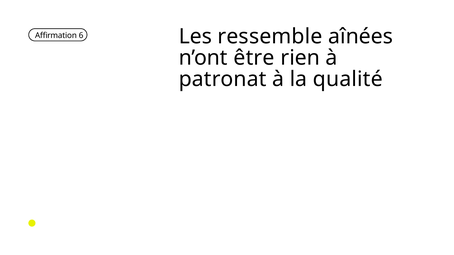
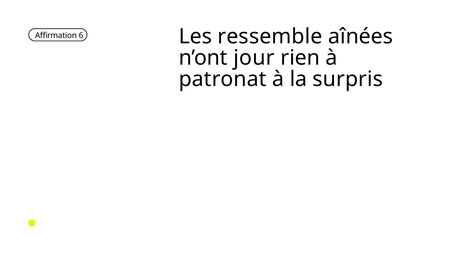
être: être -> jour (254, 58)
qualité: qualité -> surpris (348, 79)
